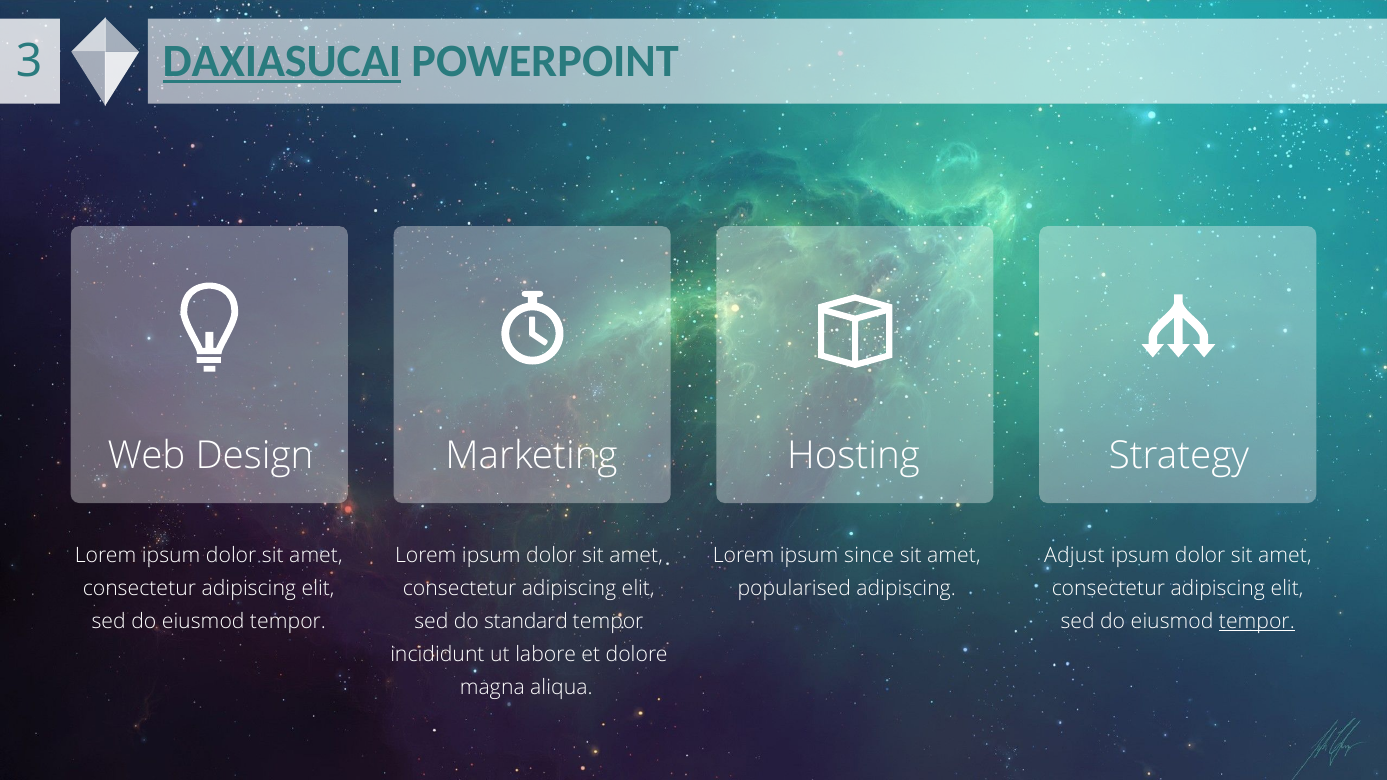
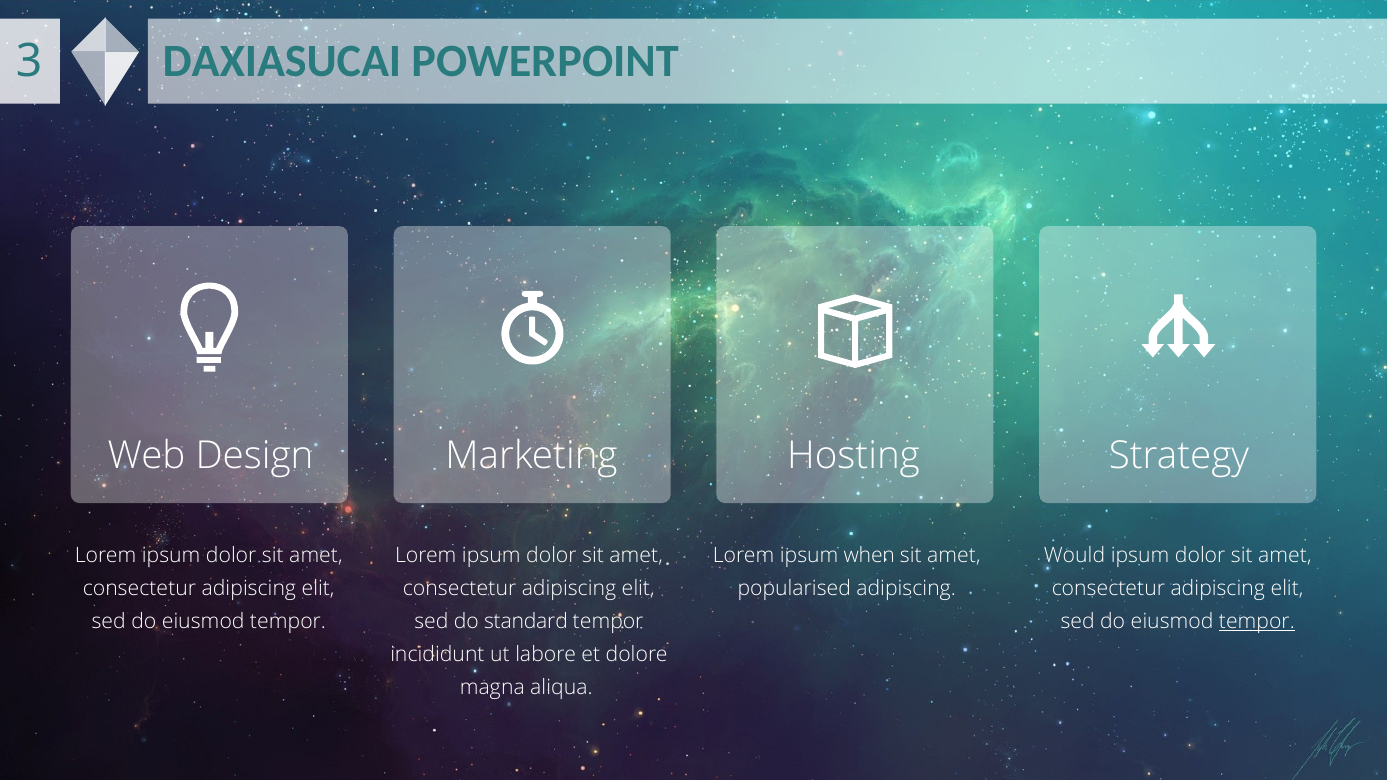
DAXIASUCAI underline: present -> none (282, 62)
since: since -> when (869, 555)
Adjust: Adjust -> Would (1074, 555)
